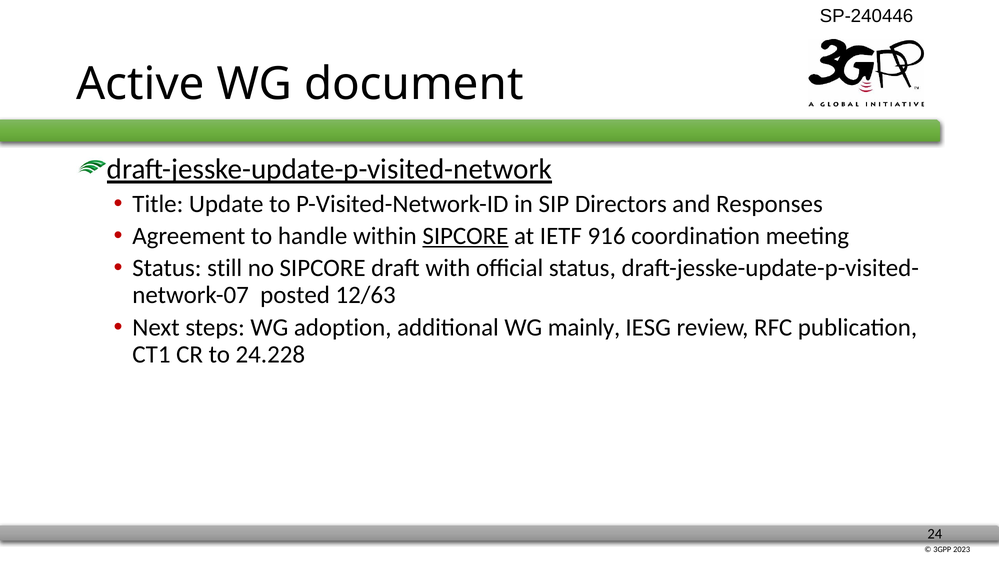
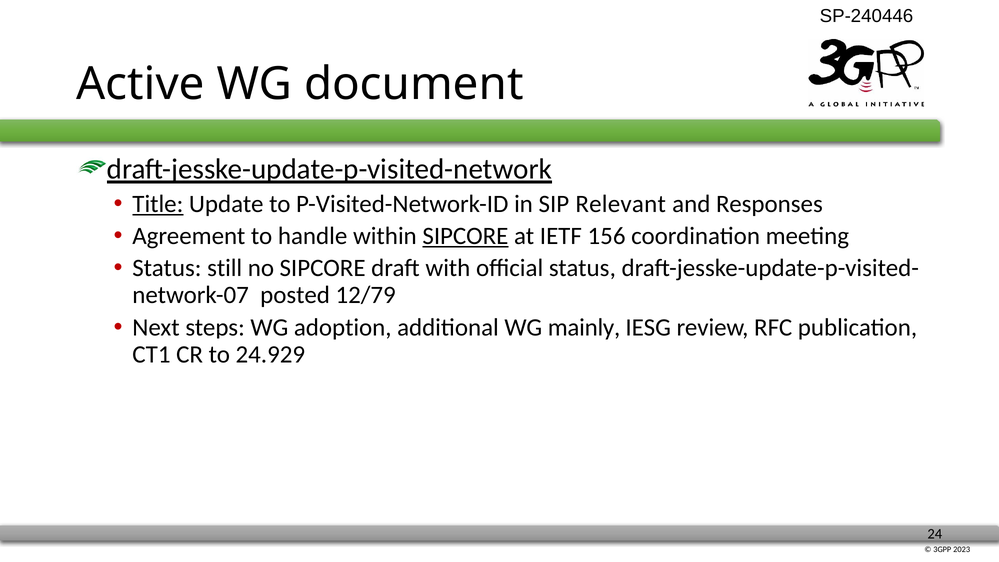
Title underline: none -> present (158, 204)
Directors: Directors -> Relevant (621, 204)
916: 916 -> 156 (607, 236)
12/63: 12/63 -> 12/79 (366, 295)
24.228: 24.228 -> 24.929 (270, 354)
